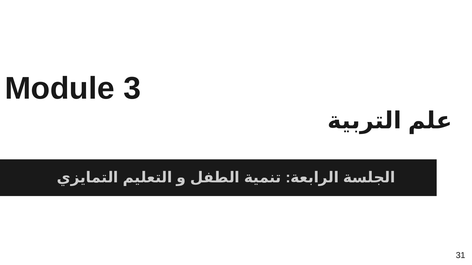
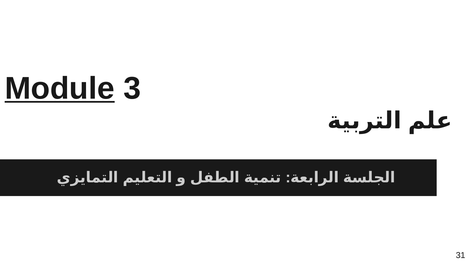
Module underline: none -> present (60, 89)
